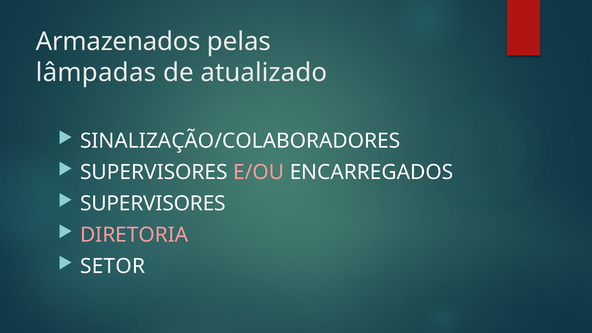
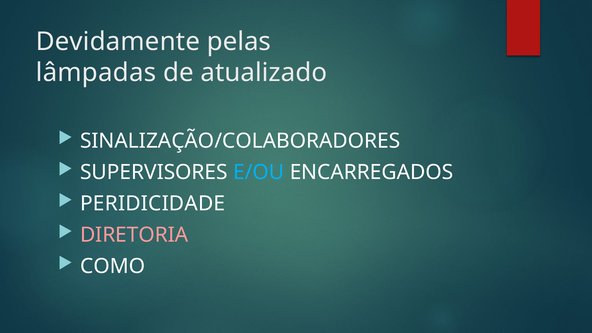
Armazenados: Armazenados -> Devidamente (118, 42)
E/OU colour: pink -> light blue (259, 172)
SUPERVISORES: SUPERVISORES -> PERIDICIDADE (153, 204)
SETOR: SETOR -> COMO (113, 266)
